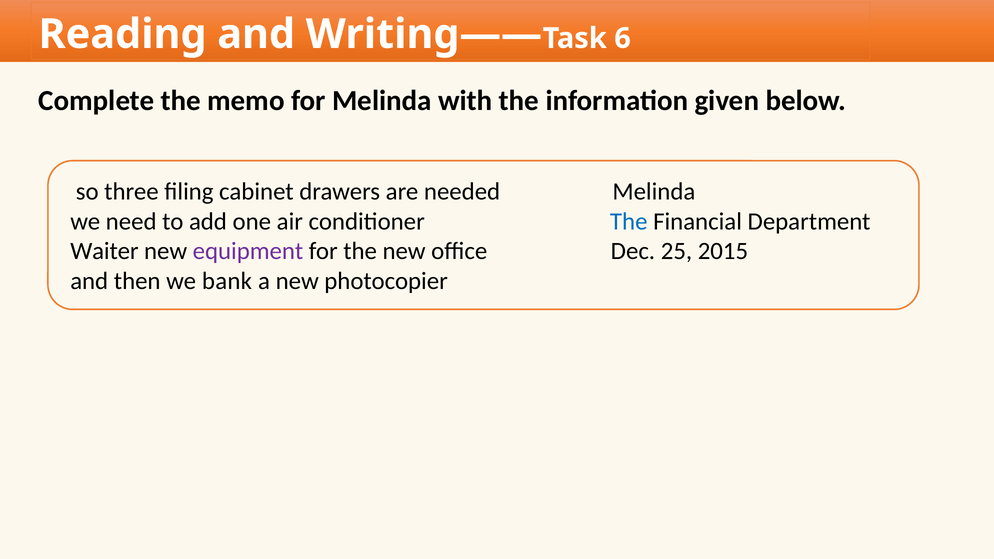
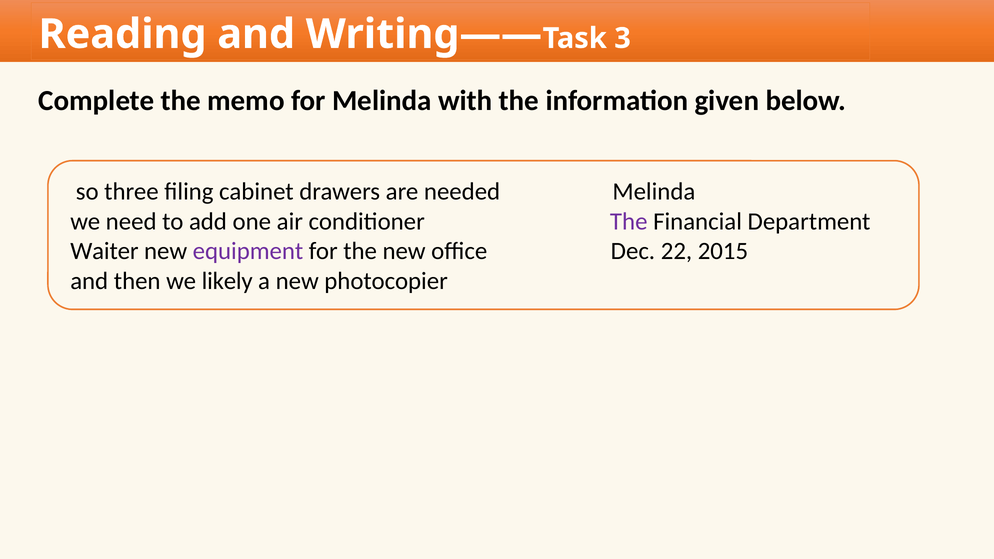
6: 6 -> 3 (623, 38)
The colour: blue -> purple (629, 221)
25: 25 -> 22 (676, 251)
bank: bank -> likely (227, 281)
